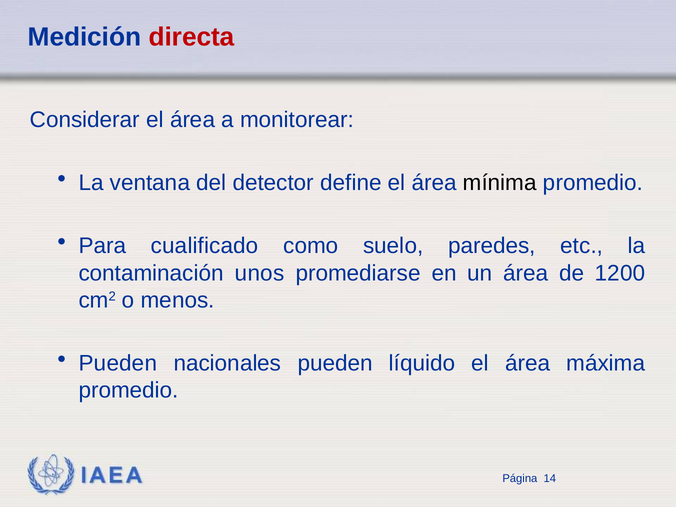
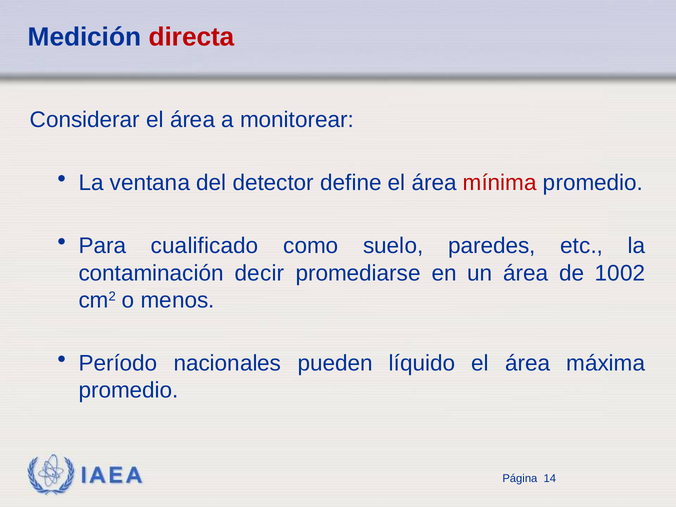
mínima colour: black -> red (500, 183)
unos: unos -> decir (260, 273)
1200: 1200 -> 1002 (620, 273)
Pueden: Pueden -> Período (118, 363)
